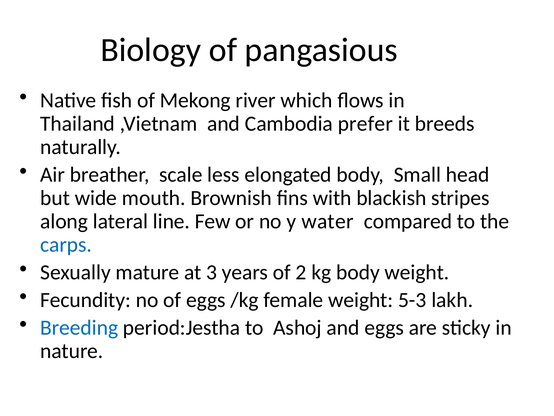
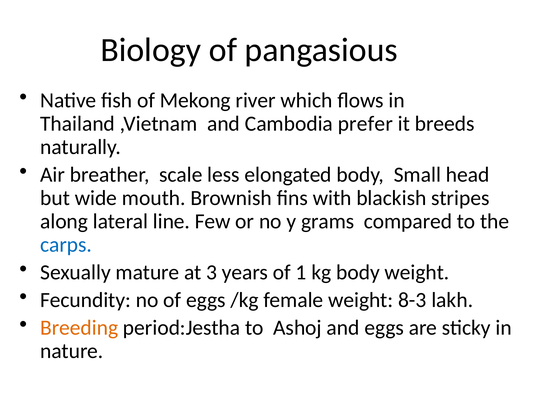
water: water -> grams (328, 221)
2: 2 -> 1 (301, 272)
5-3: 5-3 -> 8-3 (412, 300)
Breeding colour: blue -> orange (79, 327)
